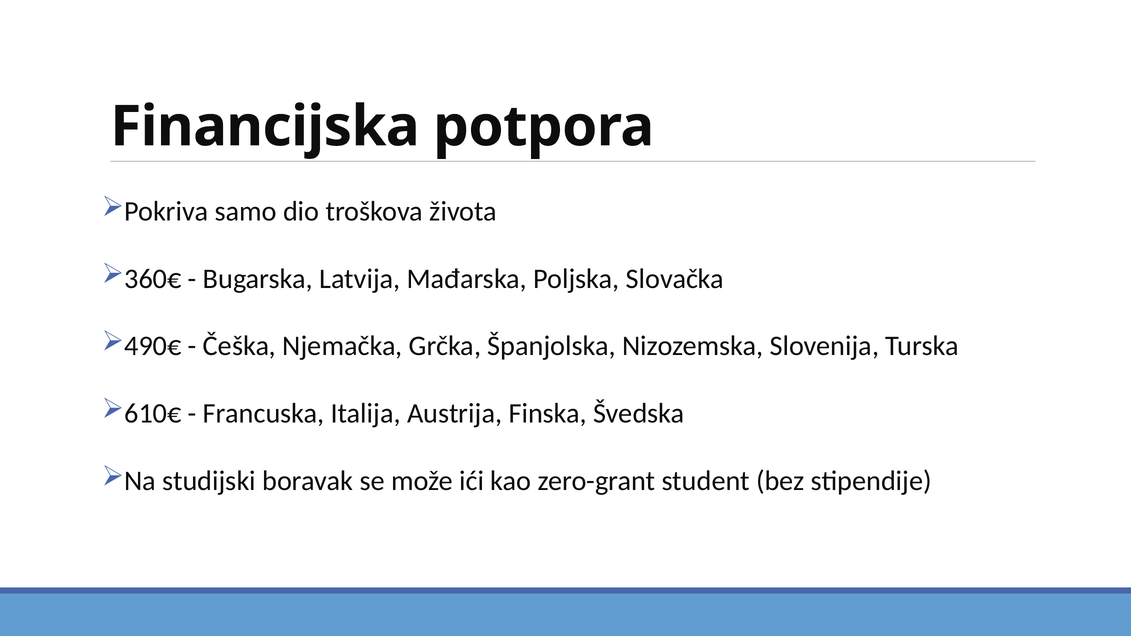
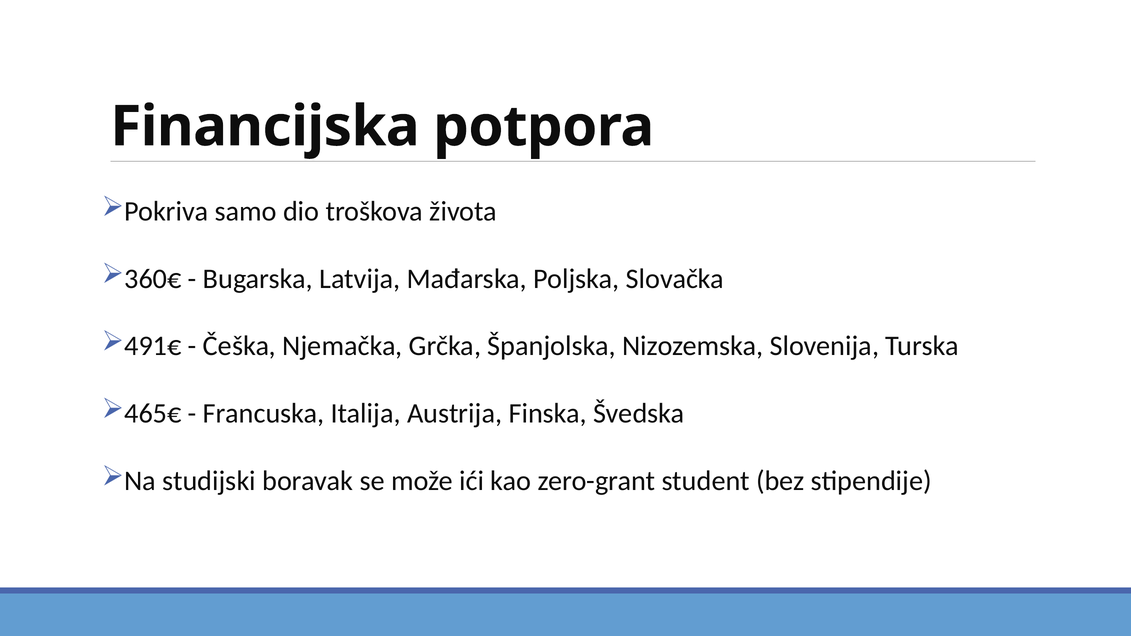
490€: 490€ -> 491€ (153, 346)
610€: 610€ -> 465€ (153, 414)
